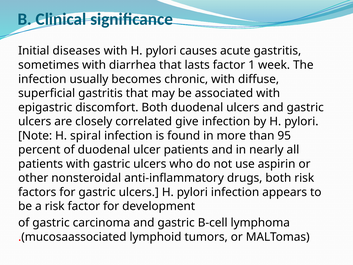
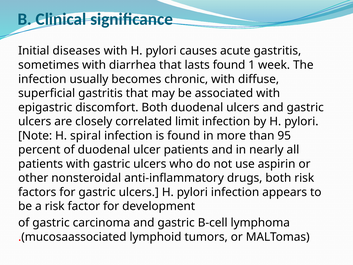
lasts factor: factor -> found (229, 65)
give: give -> limit (187, 121)
